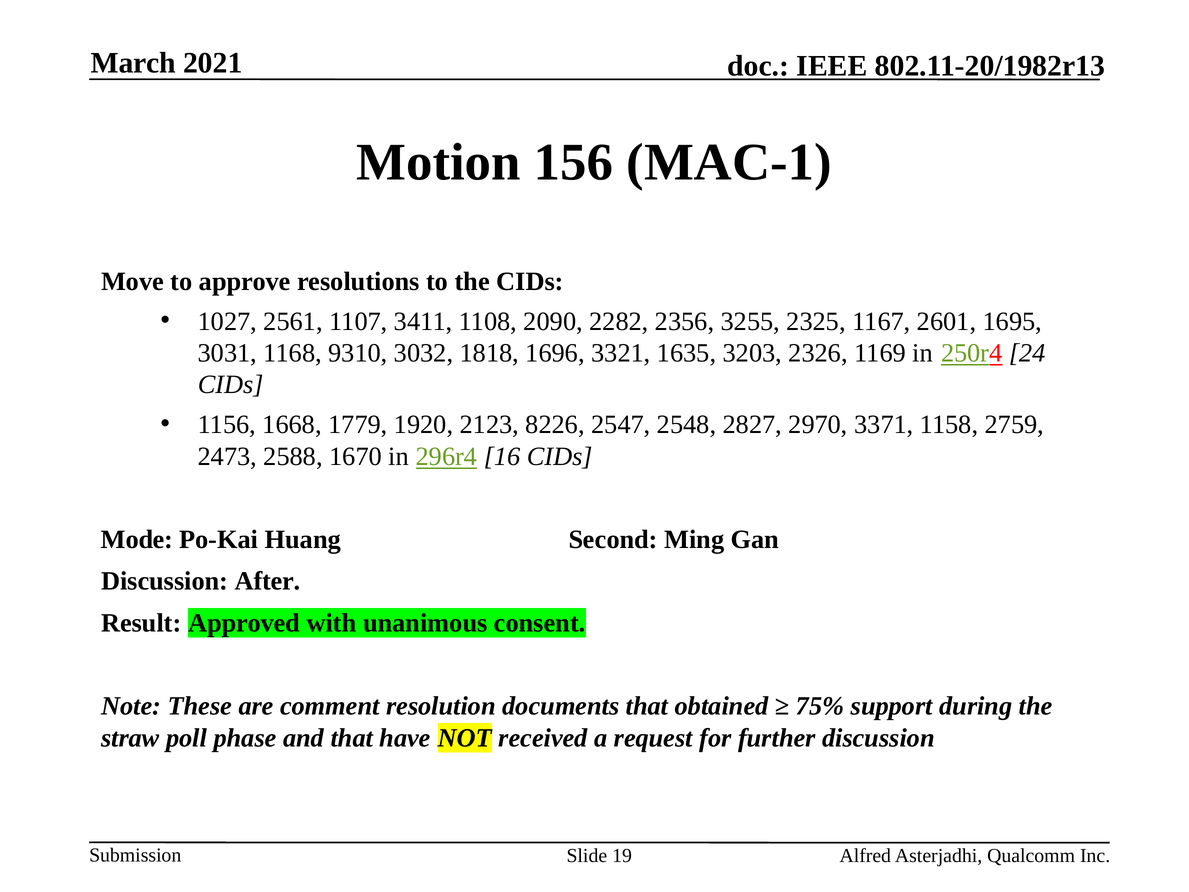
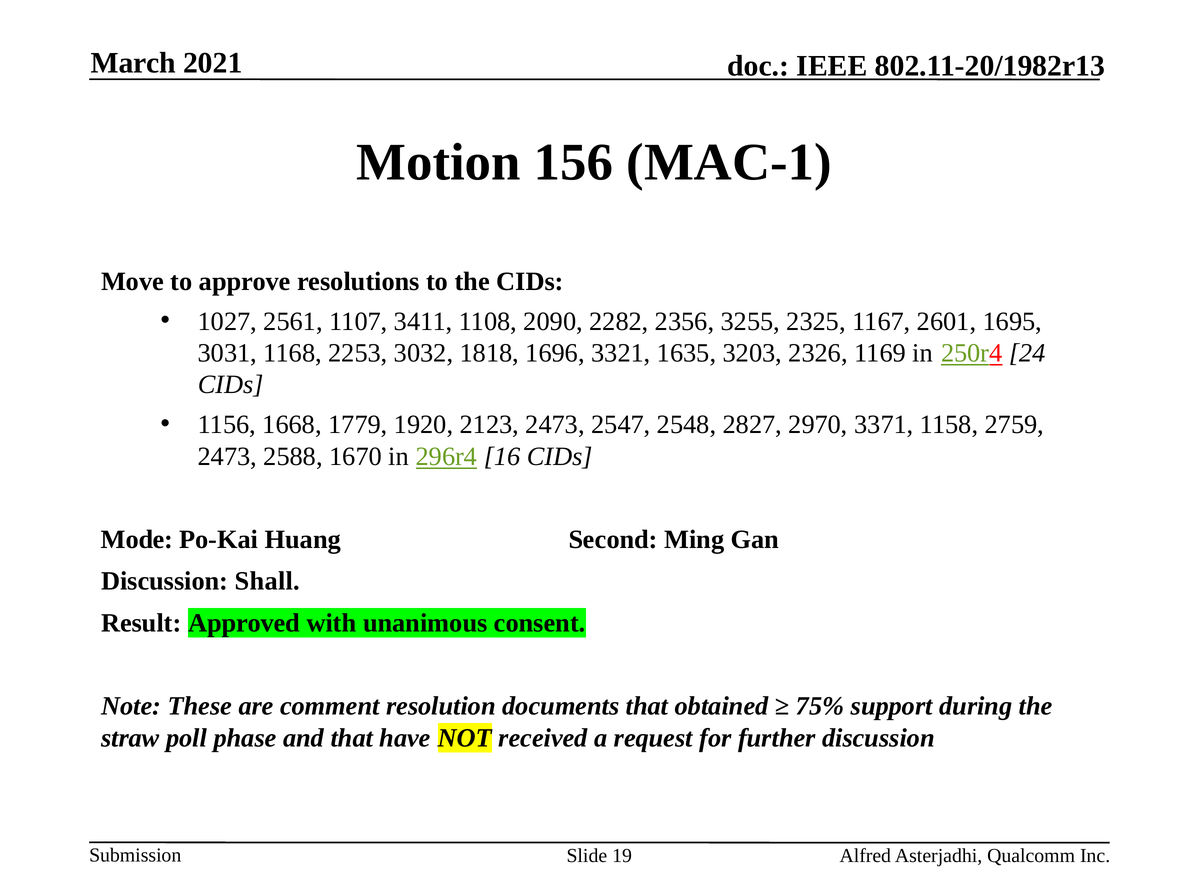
9310: 9310 -> 2253 (358, 353)
2123 8226: 8226 -> 2473 (555, 425)
After: After -> Shall (267, 581)
